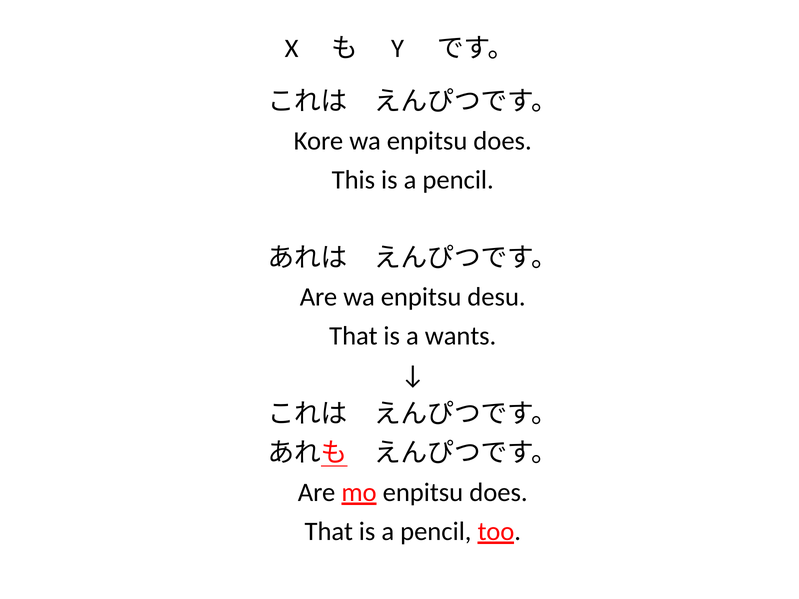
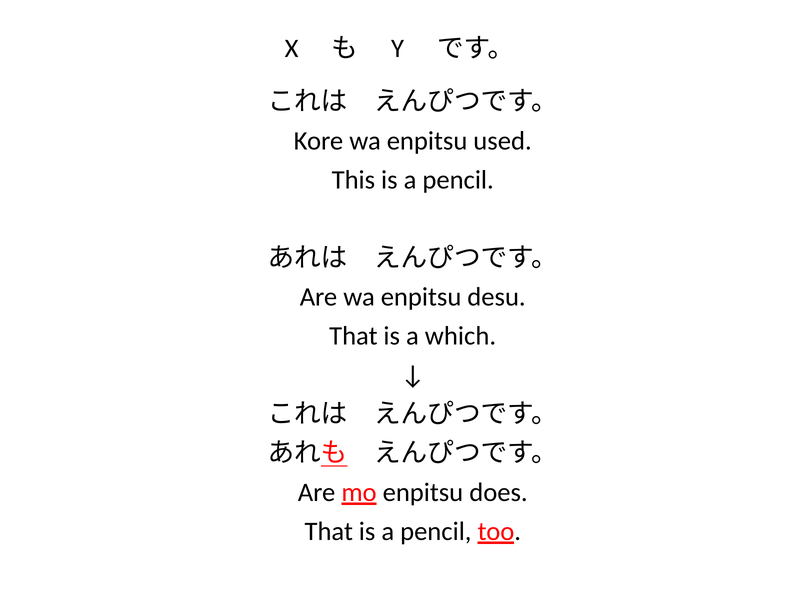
wa enpitsu does: does -> used (503, 141)
wants: wants -> which (460, 336)
